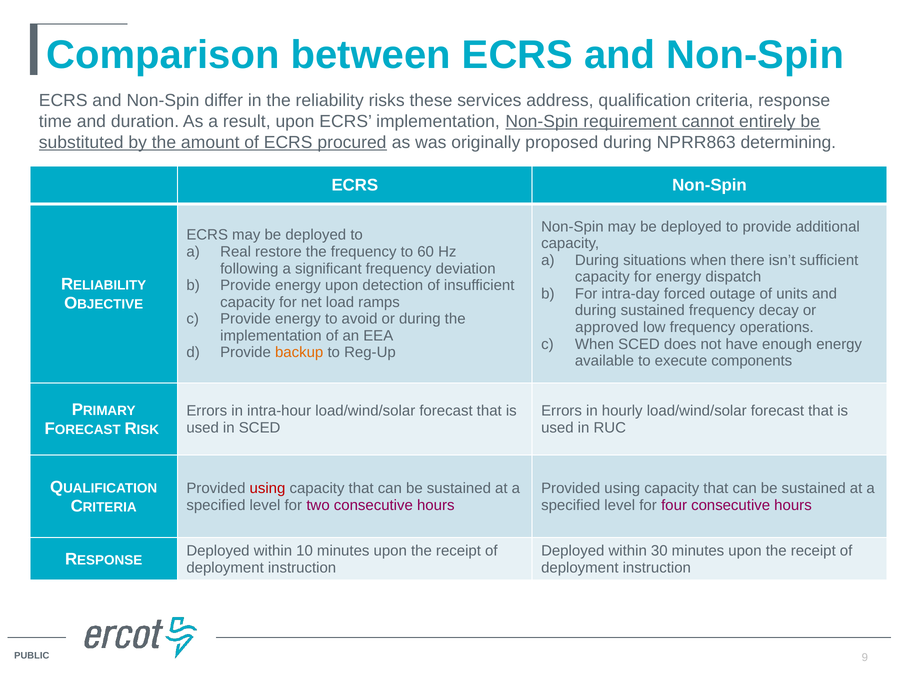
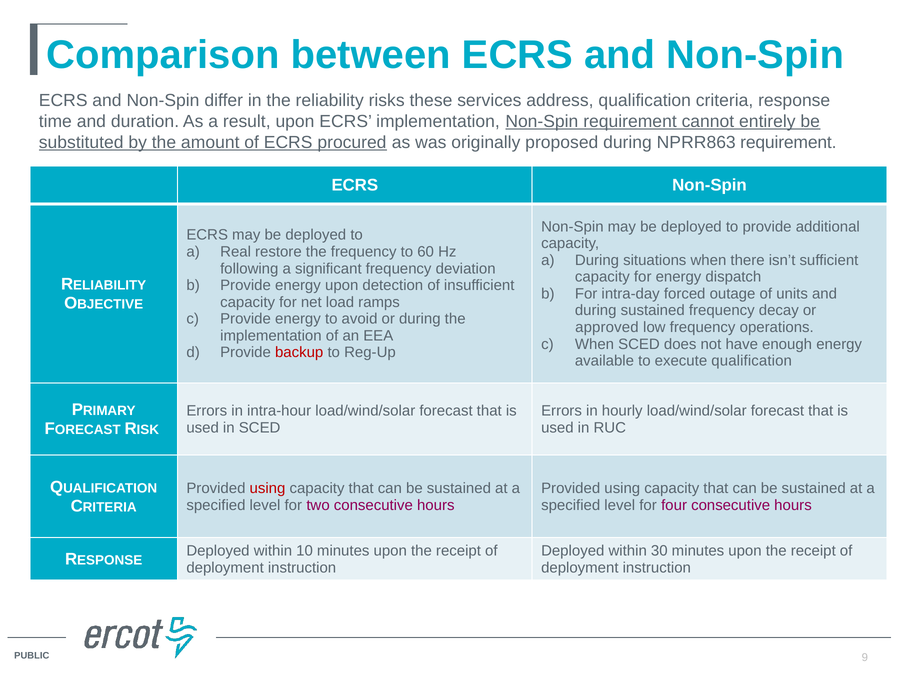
NPRR863 determining: determining -> requirement (788, 142)
backup colour: orange -> red (299, 353)
execute components: components -> qualification (752, 361)
